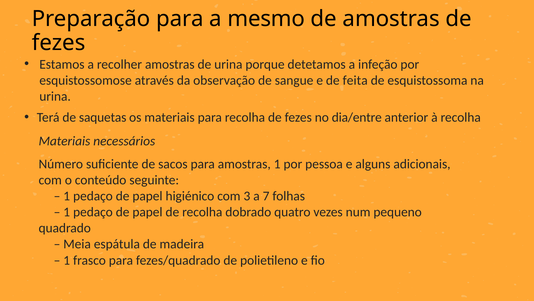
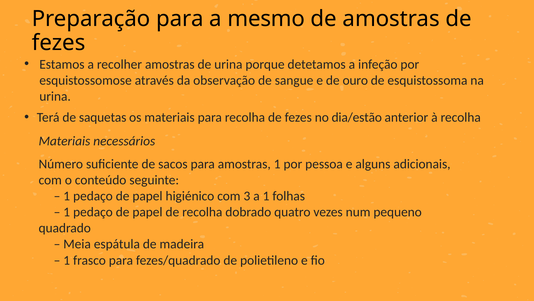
feita: feita -> ouro (355, 80)
dia/entre: dia/entre -> dia/estão (357, 117)
a 7: 7 -> 1 (266, 196)
